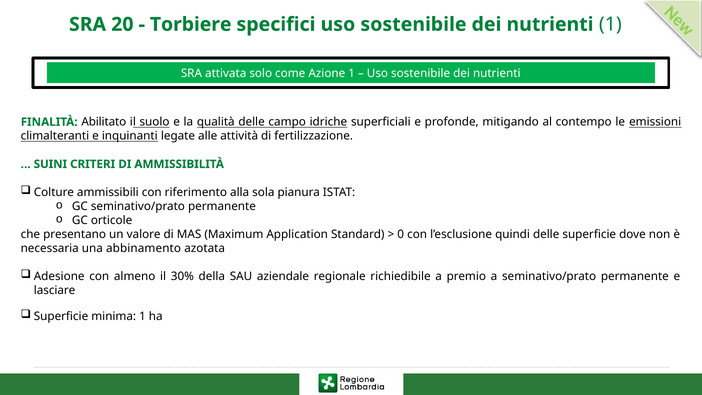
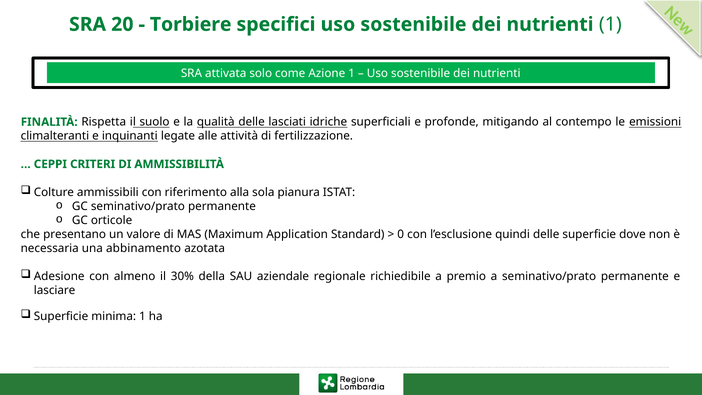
Abilitato: Abilitato -> Rispetta (104, 122)
campo: campo -> lasciati (287, 122)
SUINI: SUINI -> CEPPI (50, 164)
